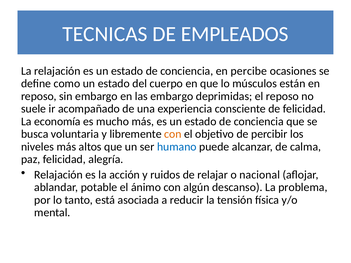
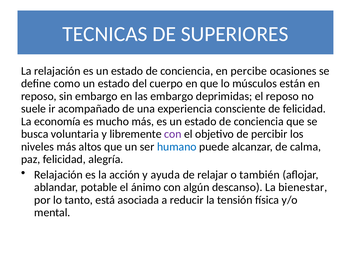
EMPLEADOS: EMPLEADOS -> SUPERIORES (235, 34)
con colour: orange -> purple (173, 134)
ruidos: ruidos -> ayuda (165, 175)
nacional: nacional -> también (260, 175)
problema: problema -> bienestar (303, 188)
